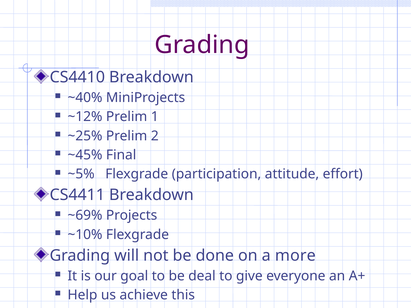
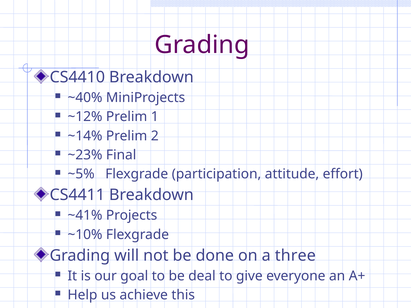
~25%: ~25% -> ~14% (85, 136)
~45%: ~45% -> ~23% (85, 155)
~69%: ~69% -> ~41% (85, 216)
more: more -> three (295, 256)
